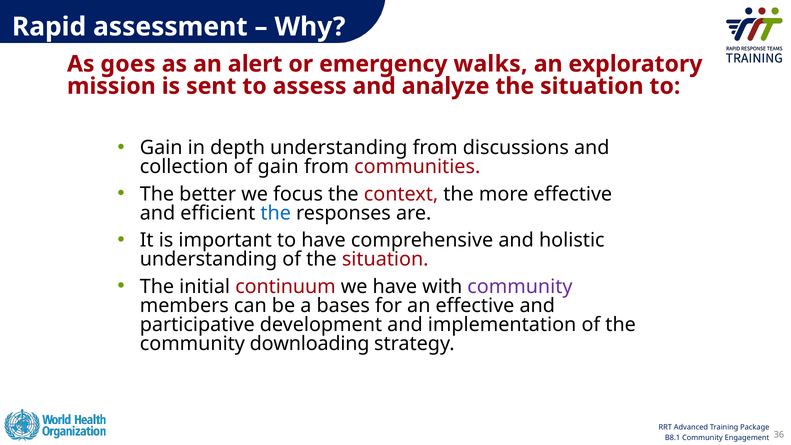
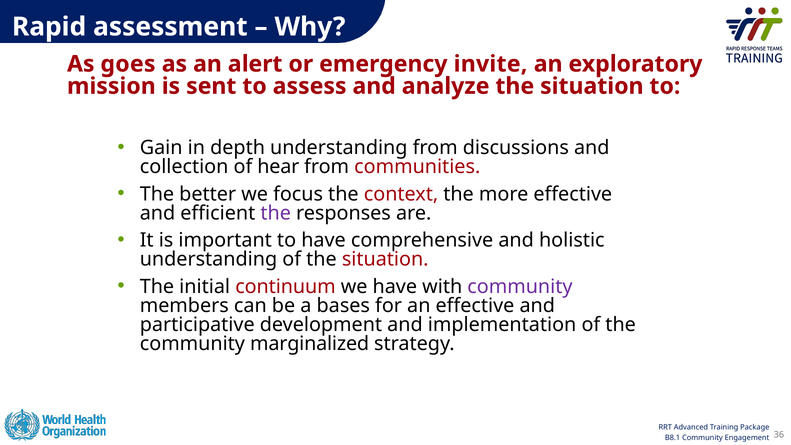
walks: walks -> invite (491, 64)
of gain: gain -> hear (278, 167)
the colour: blue -> purple (276, 213)
downloading: downloading -> marginalized (310, 344)
